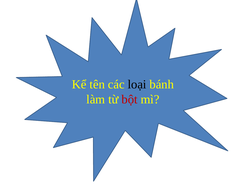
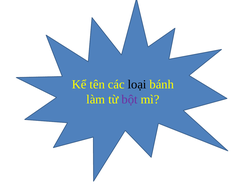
bột colour: red -> purple (130, 100)
